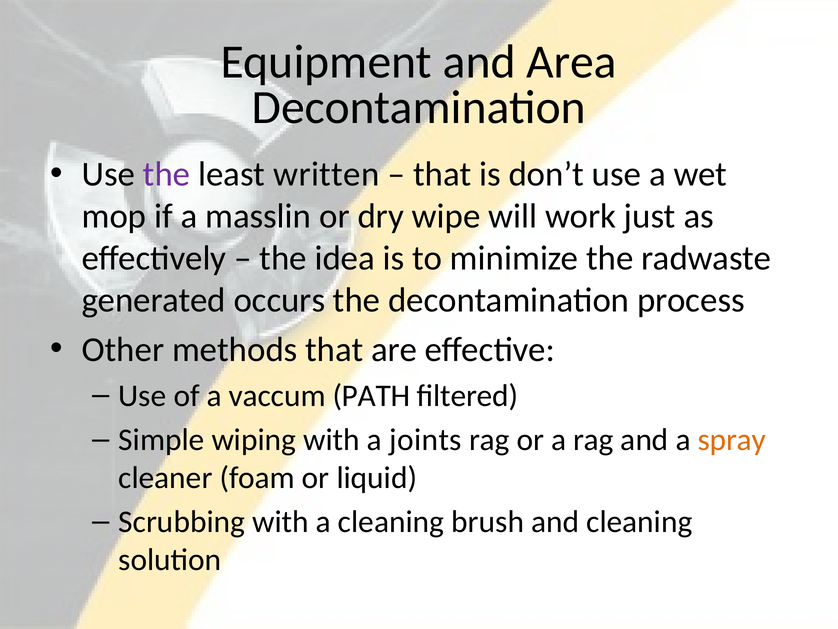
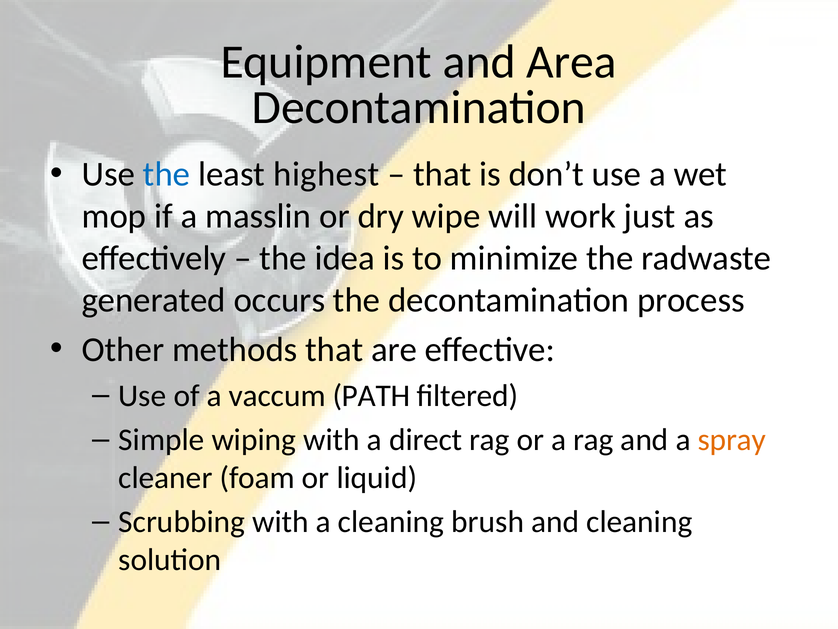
the colour: purple -> blue (167, 174)
written: written -> highest (326, 174)
joints: joints -> direct (426, 440)
